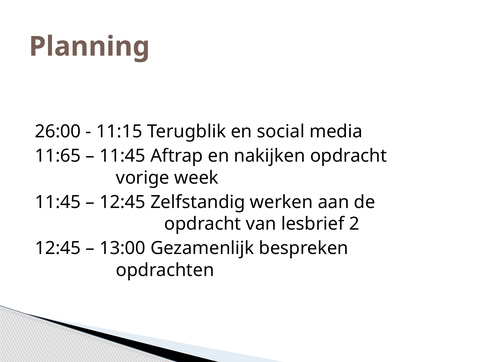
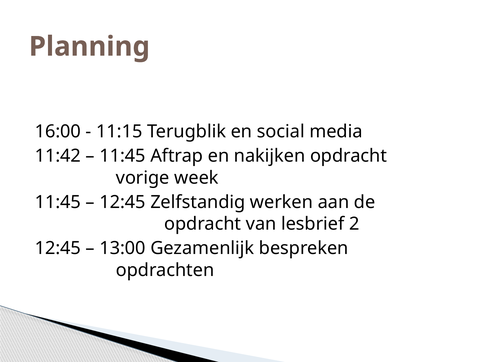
26:00: 26:00 -> 16:00 (58, 132)
11:65: 11:65 -> 11:42 (58, 156)
